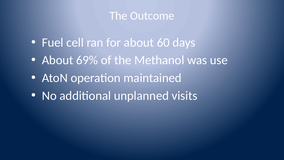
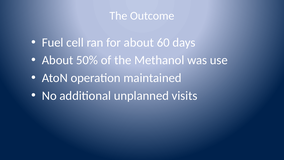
69%: 69% -> 50% (87, 60)
